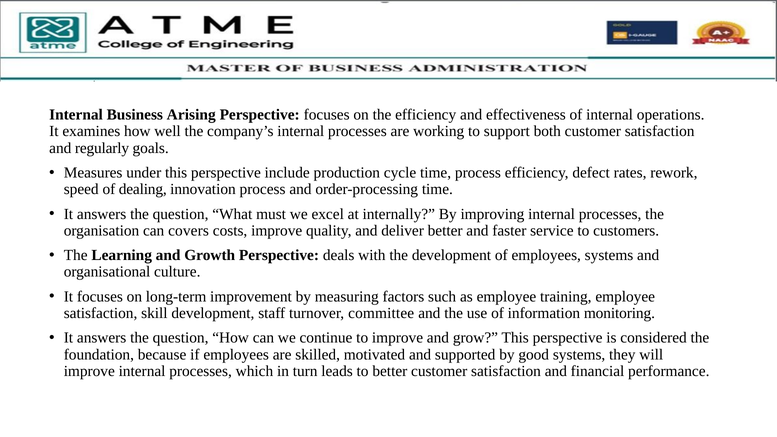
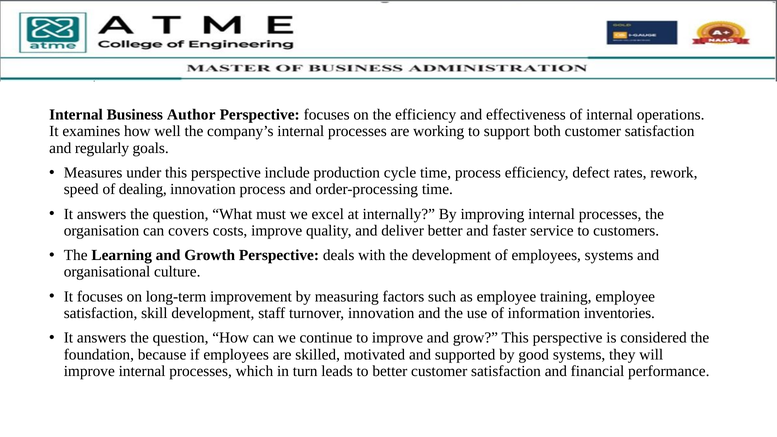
Arising: Arising -> Author (191, 115)
turnover committee: committee -> innovation (381, 313)
monitoring: monitoring -> inventories (619, 313)
